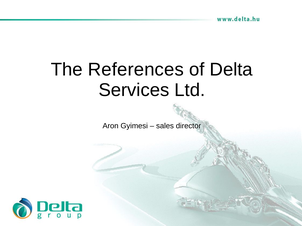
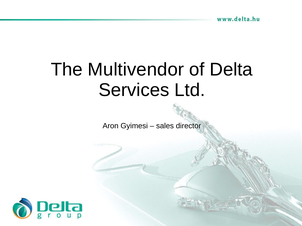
References: References -> Multivendor (136, 70)
